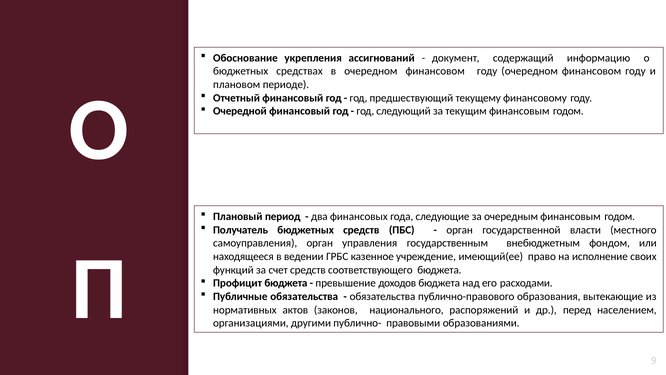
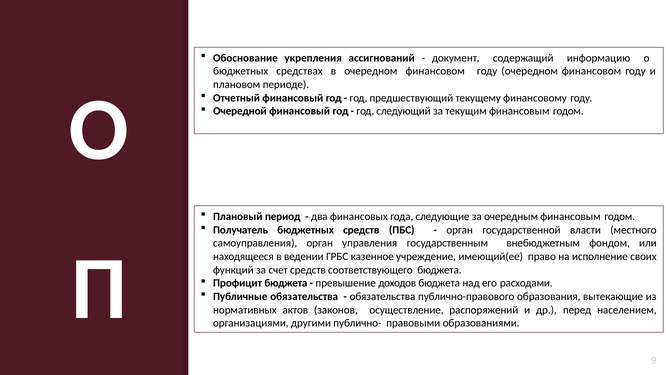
национального: национального -> осуществление (406, 310)
